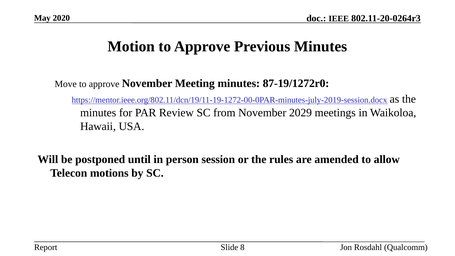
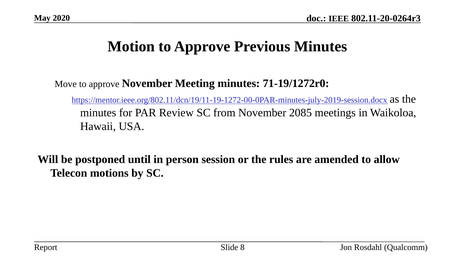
87-19/1272r0: 87-19/1272r0 -> 71-19/1272r0 (296, 83)
2029: 2029 -> 2085 (301, 113)
